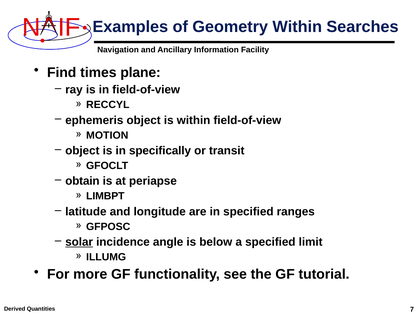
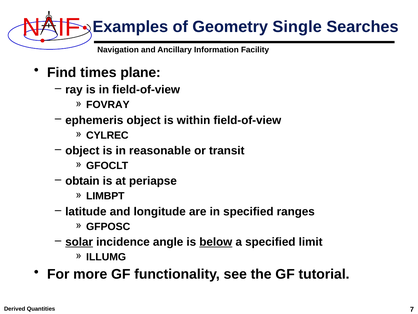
Geometry Within: Within -> Single (297, 27)
RECCYL: RECCYL -> FOVRAY (108, 105)
MOTION: MOTION -> CYLREC (107, 135)
specifically: specifically -> reasonable (160, 150)
below underline: none -> present (216, 242)
